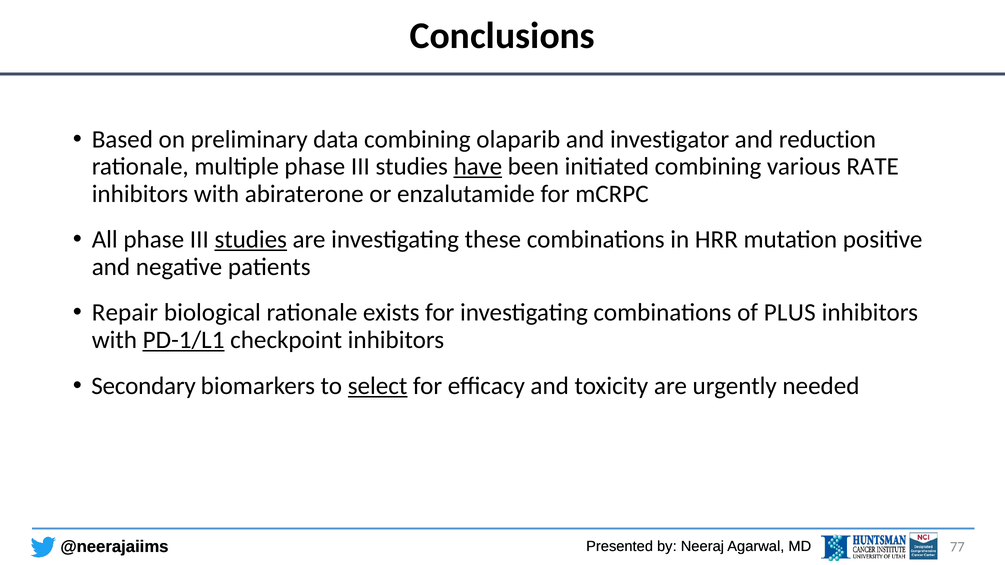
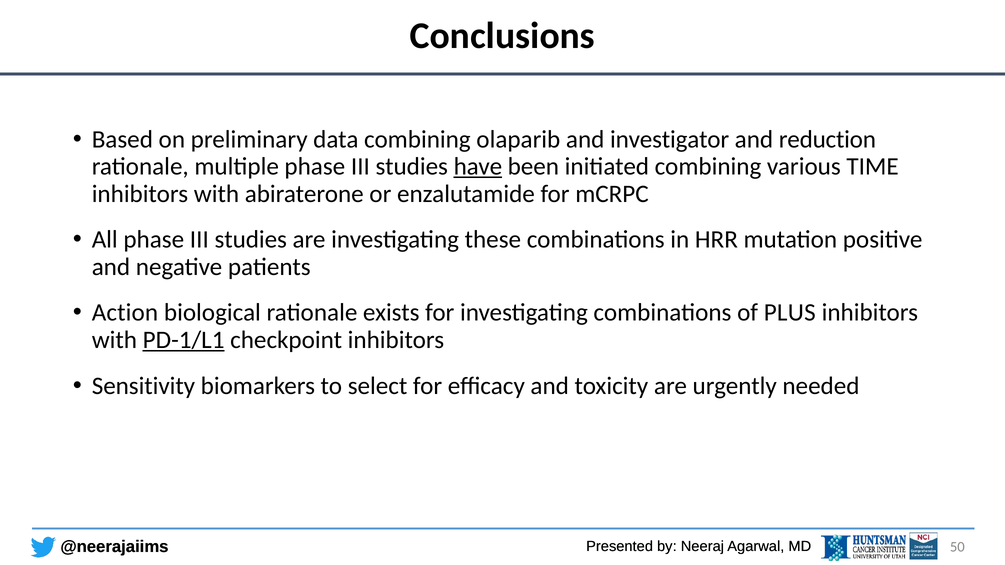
RATE: RATE -> TIME (873, 167)
studies underline: present -> none (251, 240)
Repair: Repair -> Action (125, 313)
Secondary: Secondary -> Sensitivity (143, 386)
select underline: present -> none (378, 386)
77: 77 -> 50 (957, 547)
